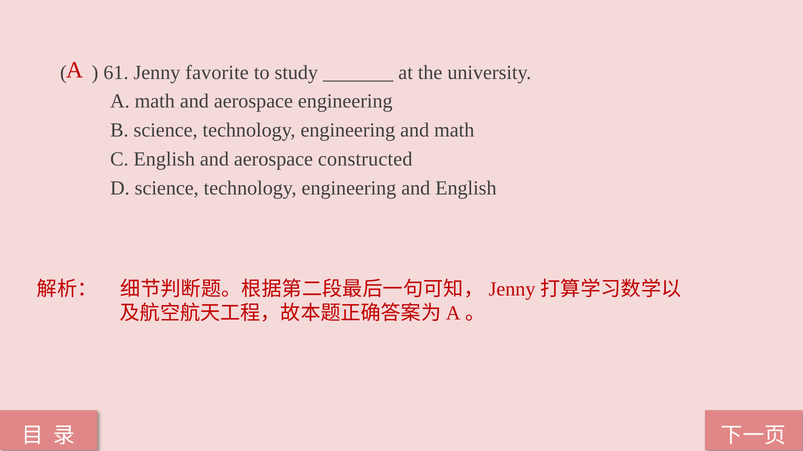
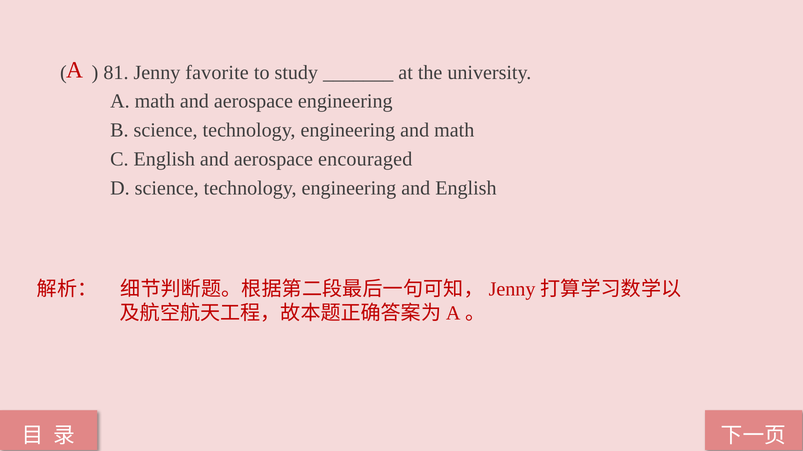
61: 61 -> 81 (116, 73)
constructed: constructed -> encouraged (365, 159)
